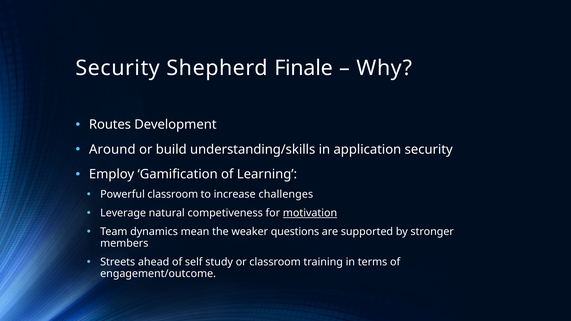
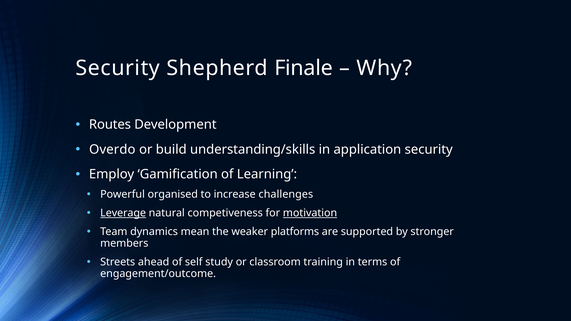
Around: Around -> Overdo (112, 150)
Powerful classroom: classroom -> organised (173, 194)
Leverage underline: none -> present (123, 213)
questions: questions -> platforms (295, 232)
